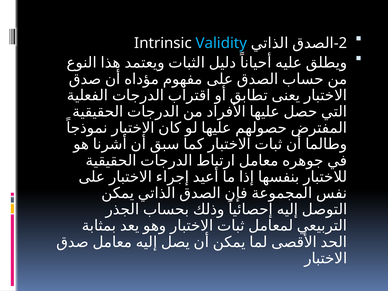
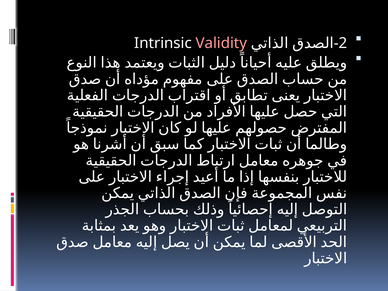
Validity colour: light blue -> pink (221, 43)
